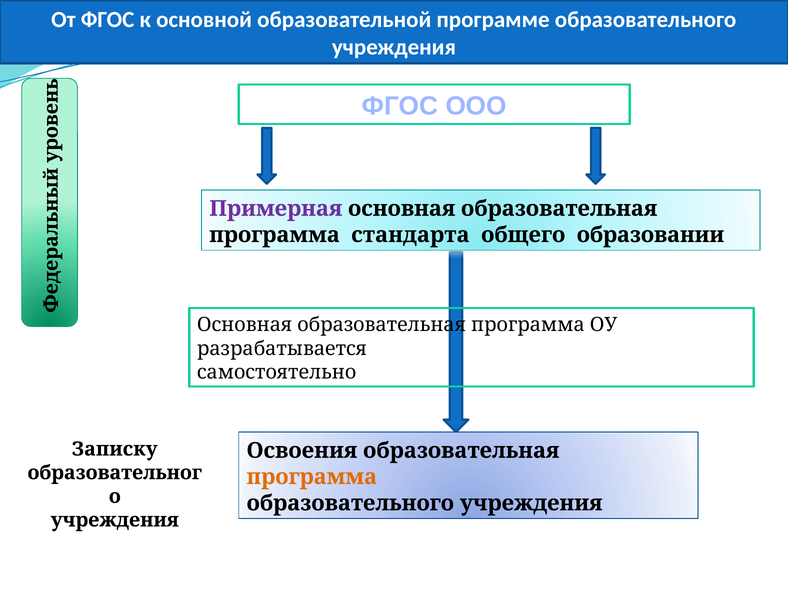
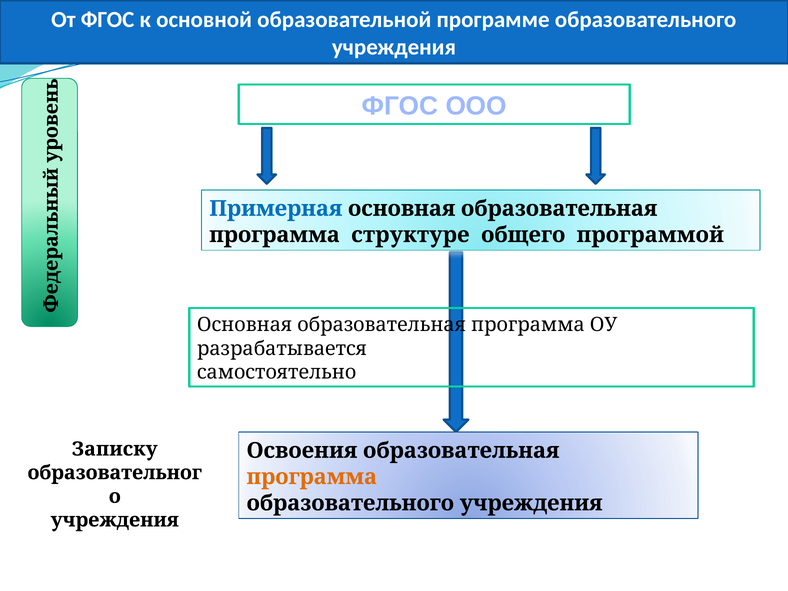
Примерная colour: purple -> blue (276, 209)
стандарта: стандарта -> структуре (410, 235)
образовании: образовании -> программой (650, 235)
